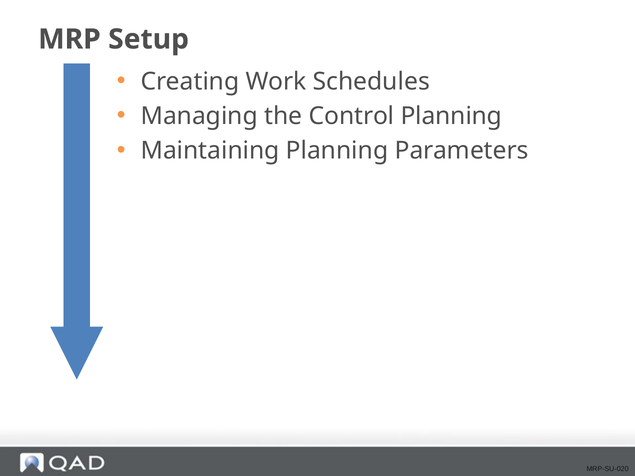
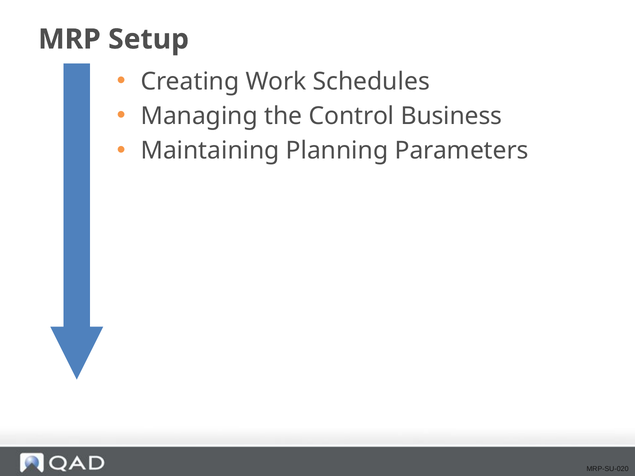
Control Planning: Planning -> Business (451, 116)
